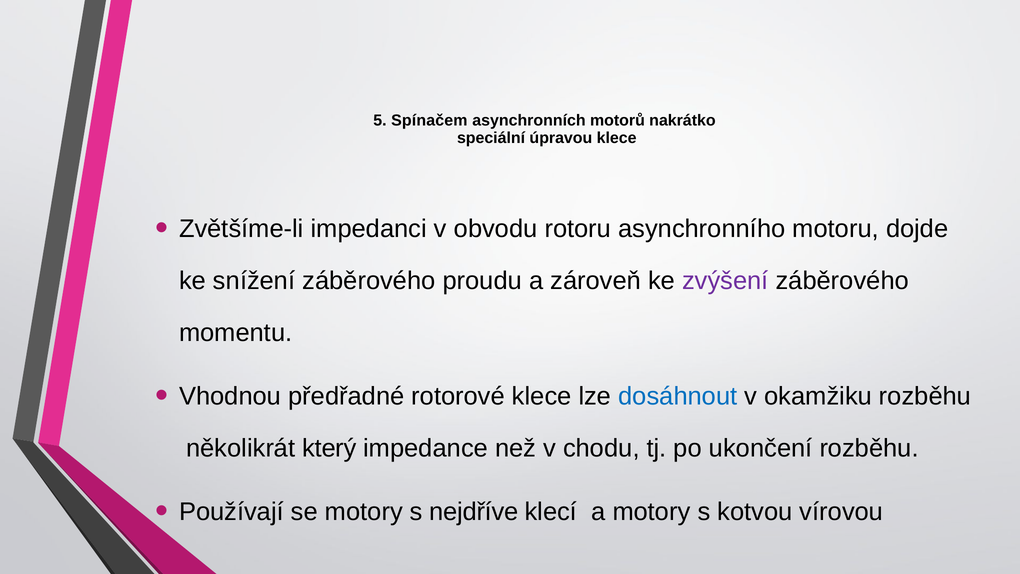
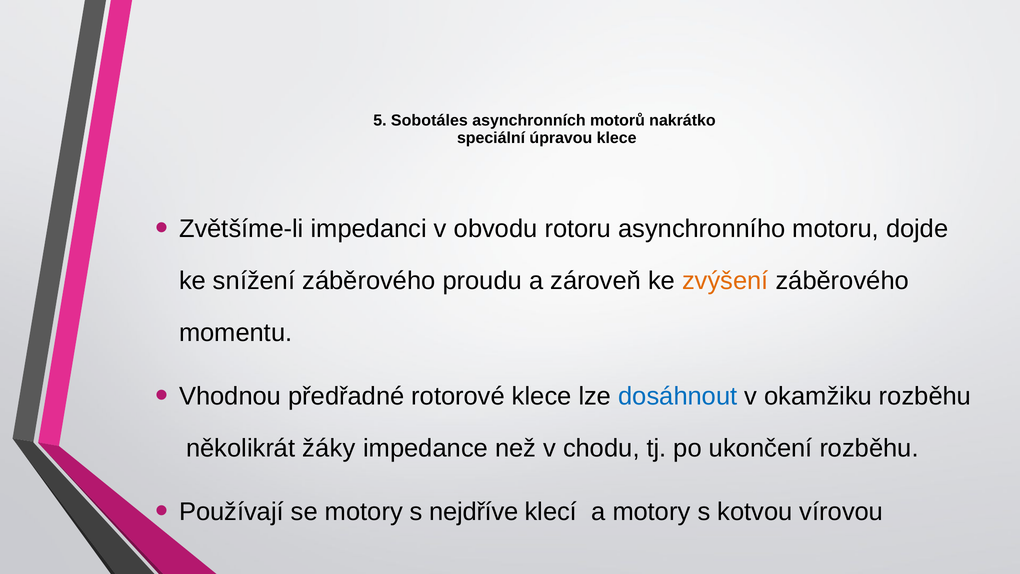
Spínačem: Spínačem -> Sobotáles (429, 121)
zvýšení colour: purple -> orange (725, 281)
který: který -> žáky (329, 448)
